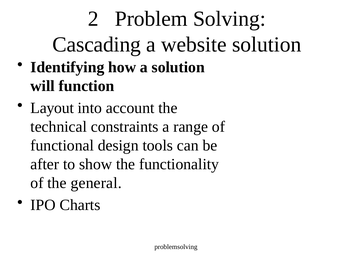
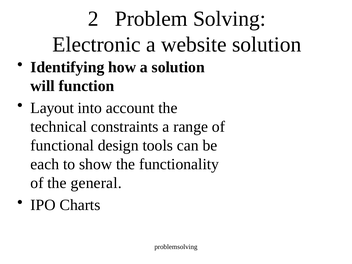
Cascading: Cascading -> Electronic (97, 45)
after: after -> each (45, 164)
